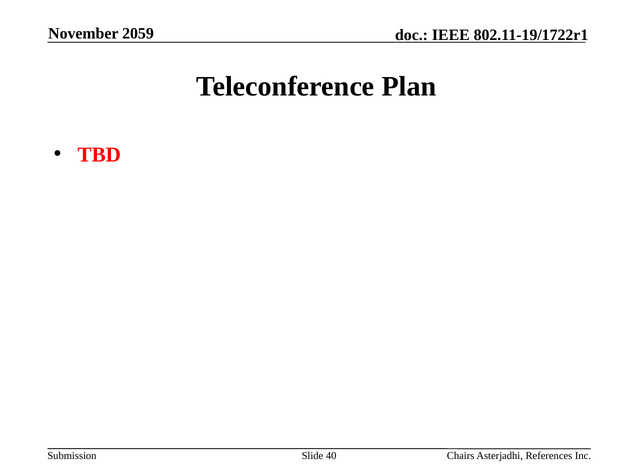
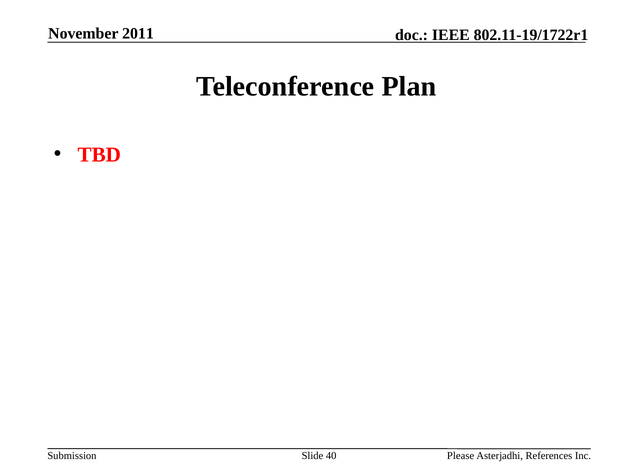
2059: 2059 -> 2011 (138, 34)
Chairs: Chairs -> Please (461, 455)
